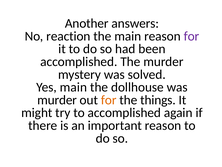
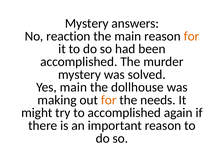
Another: Another -> Mystery (87, 23)
for colour: purple -> orange (191, 36)
murder: murder -> making (57, 100)
things: things -> needs (158, 100)
